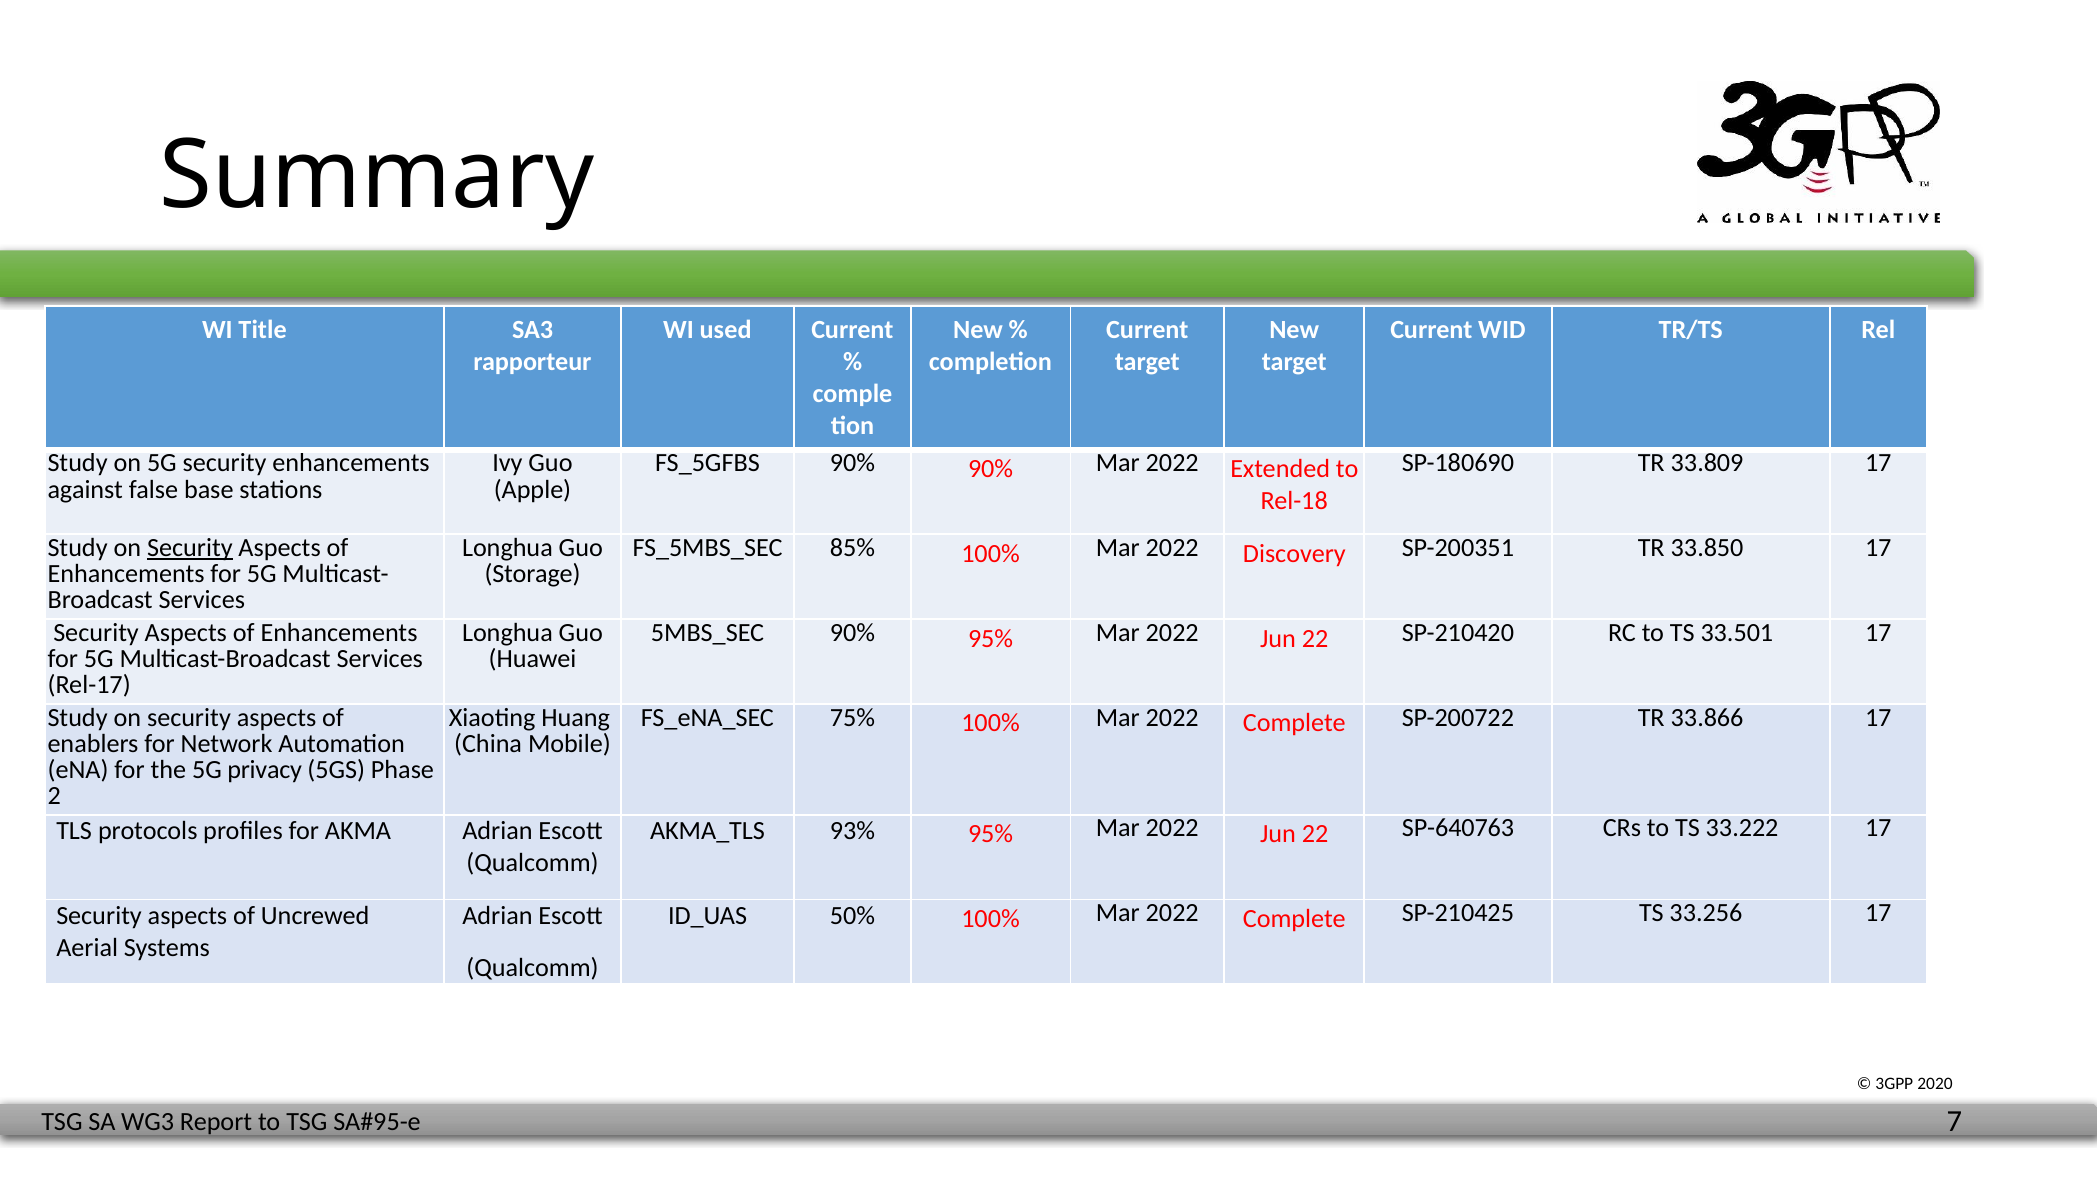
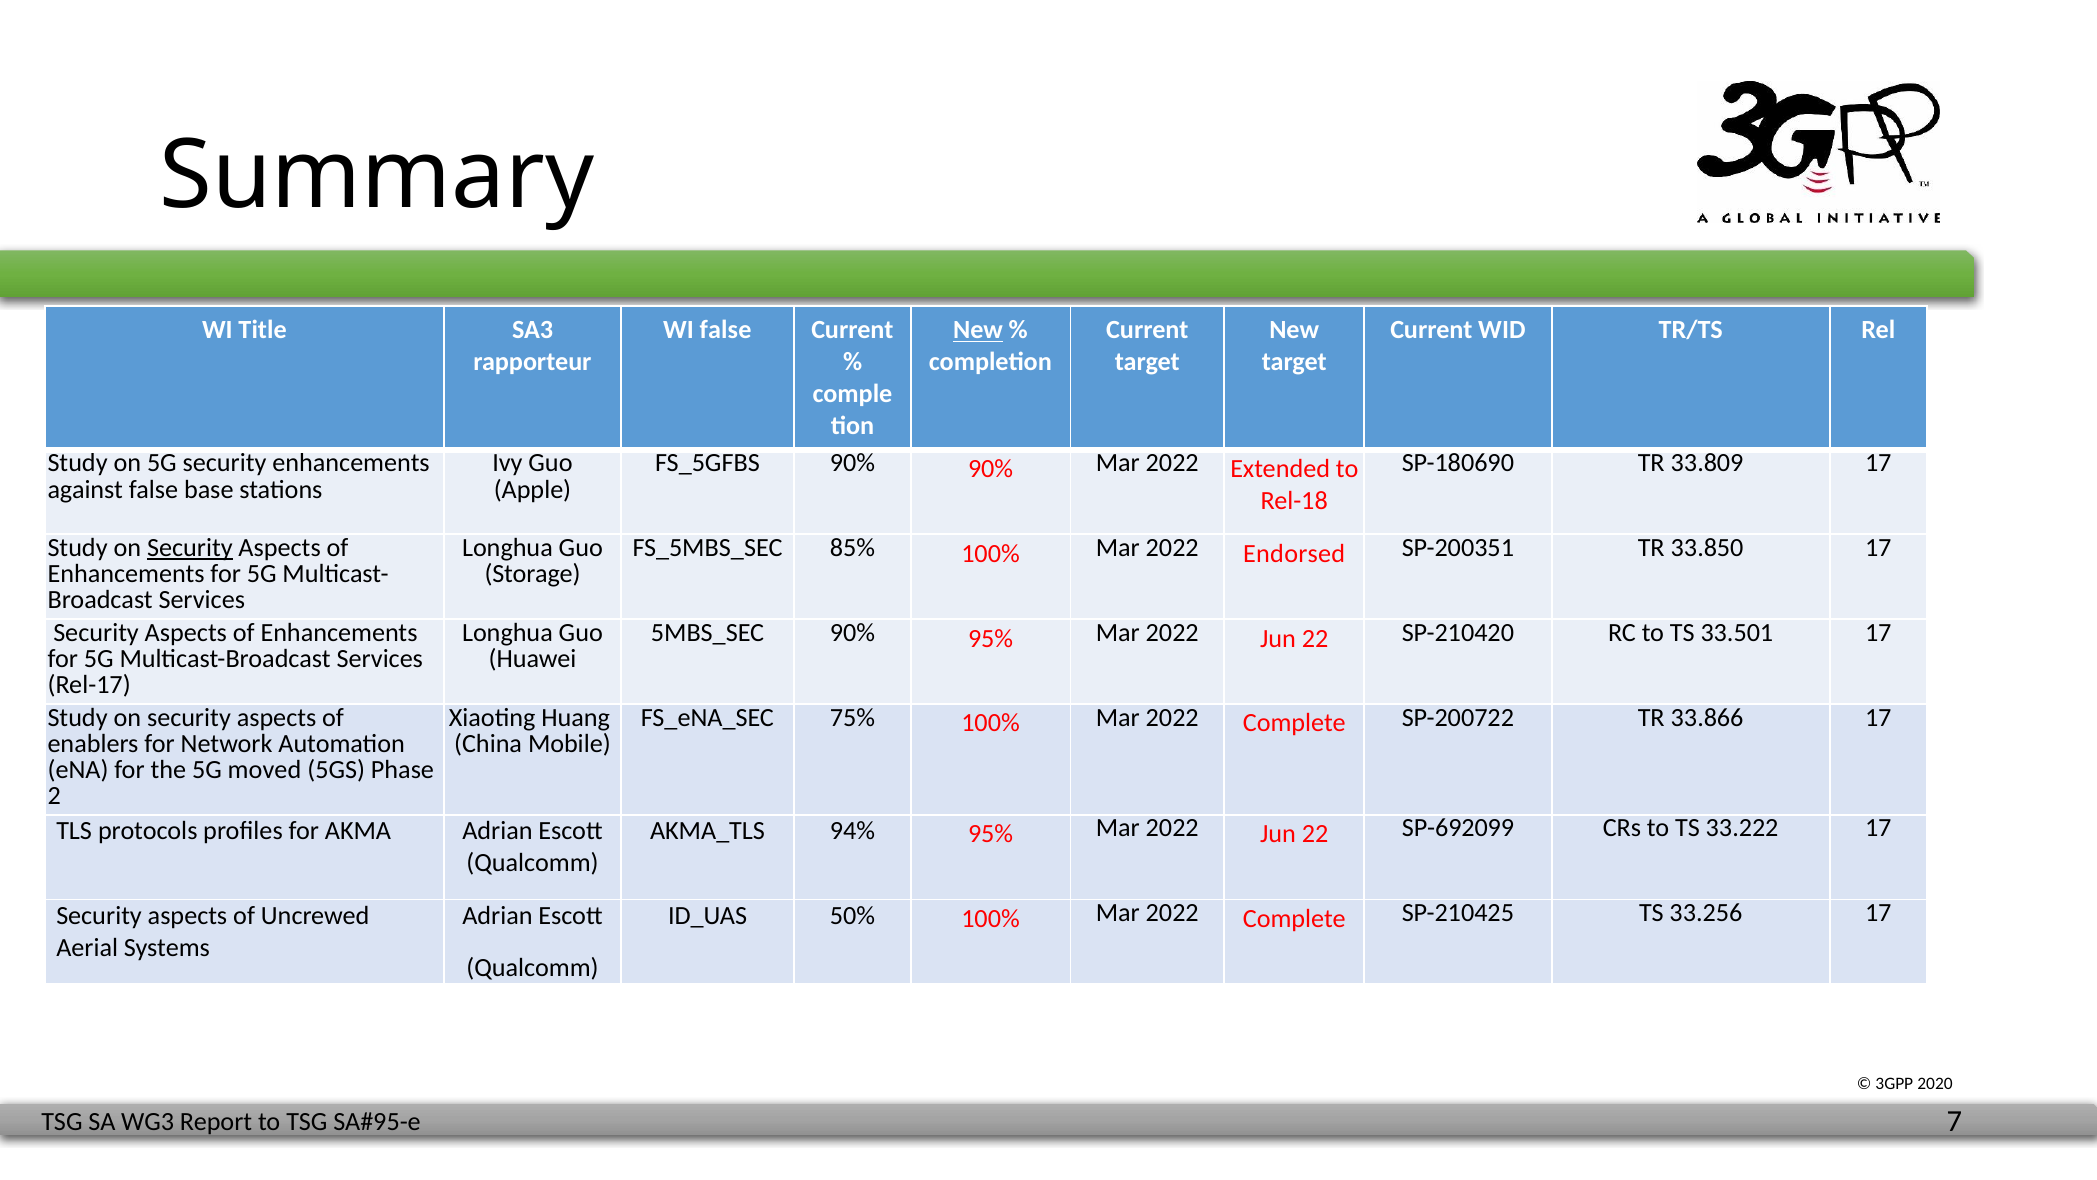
WI used: used -> false (726, 330)
New underline: none -> present (978, 330)
Discovery: Discovery -> Endorsed (1294, 553)
privacy: privacy -> moved (264, 769)
93%: 93% -> 94% (853, 831)
SP-640763: SP-640763 -> SP-692099 (1458, 828)
